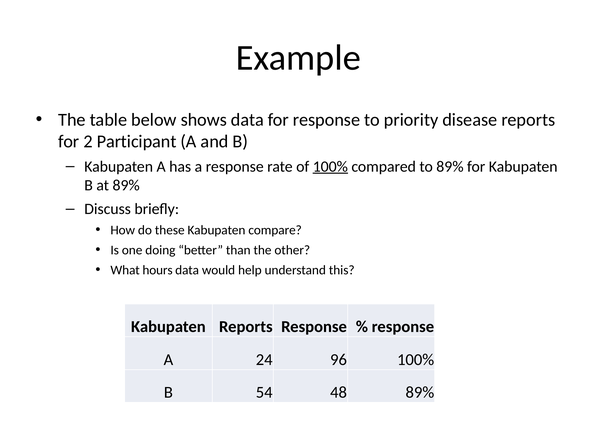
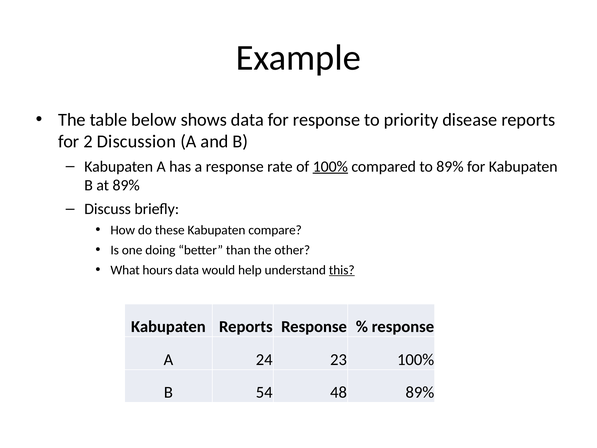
Participant: Participant -> Discussion (136, 142)
this underline: none -> present (342, 270)
96: 96 -> 23 (339, 359)
